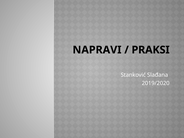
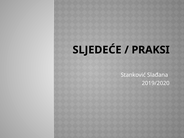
NAPRAVI: NAPRAVI -> SLJEDEĆE (97, 50)
